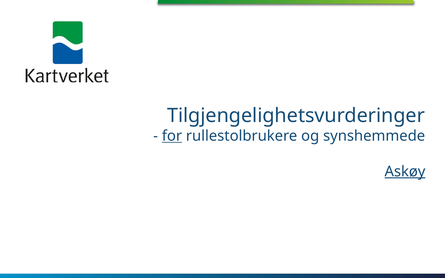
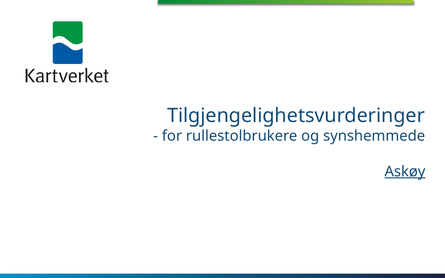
for underline: present -> none (172, 136)
